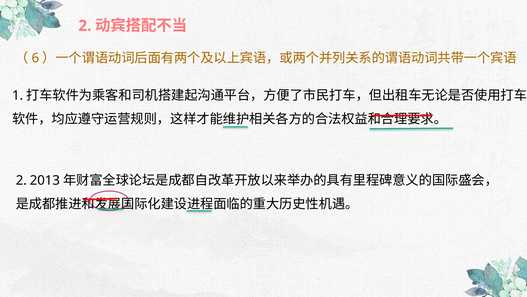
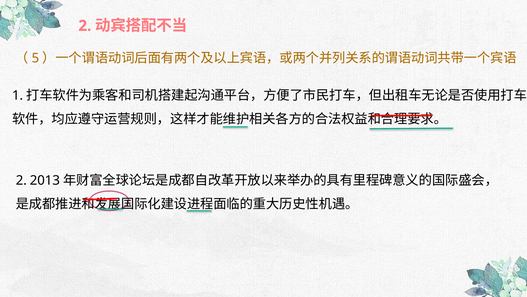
6: 6 -> 5 (35, 58)
